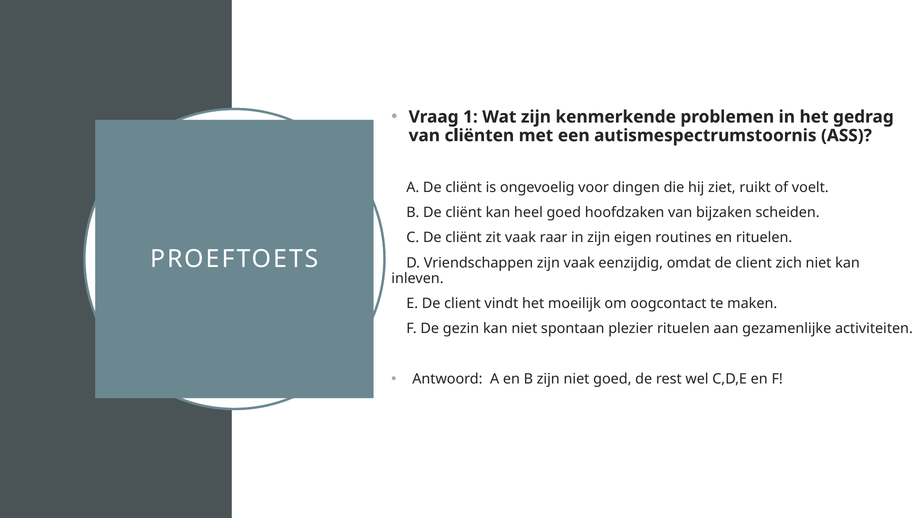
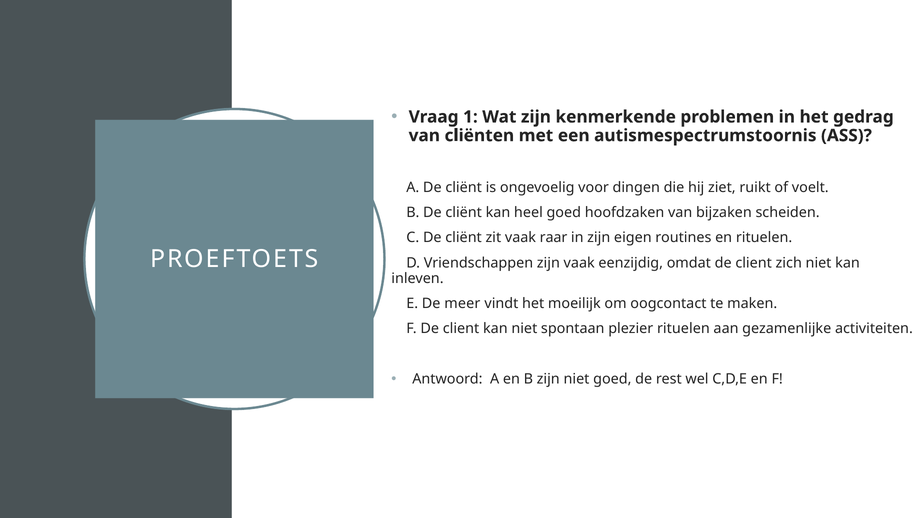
E De client: client -> meer (462, 304)
F De gezin: gezin -> client (461, 329)
